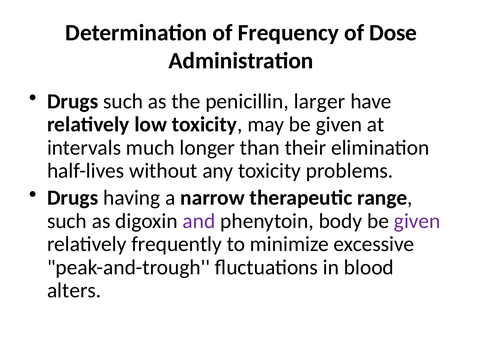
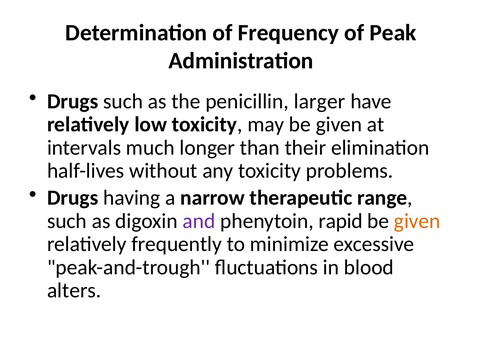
Dose: Dose -> Peak (393, 33)
body: body -> rapid (341, 221)
given colour: purple -> orange (417, 221)
